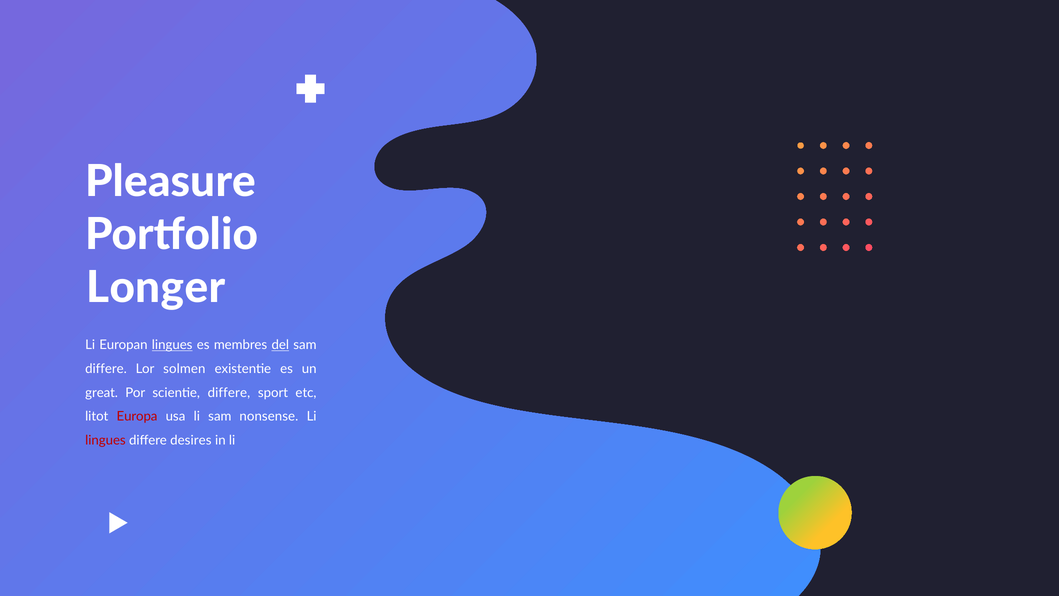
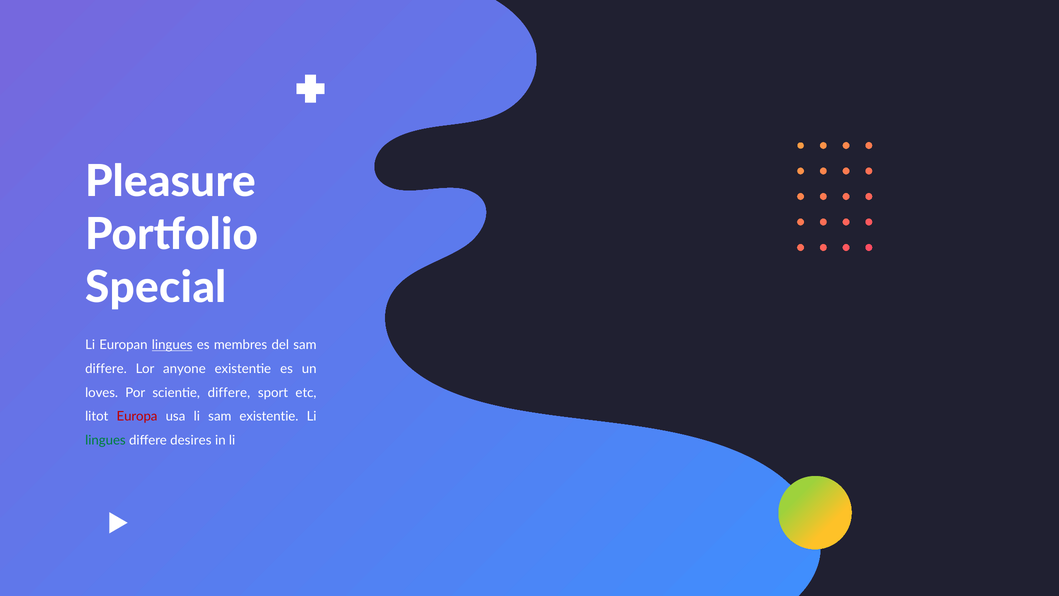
Longer: Longer -> Special (156, 287)
del underline: present -> none (280, 345)
solmen: solmen -> anyone (184, 369)
great: great -> loves (102, 393)
sam nonsense: nonsense -> existentie (269, 416)
lingues colour: red -> green (105, 440)
